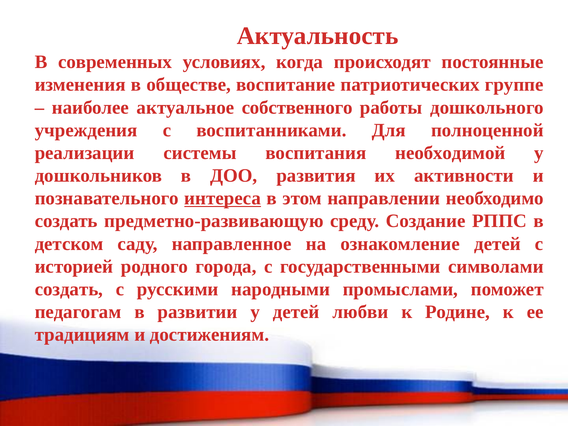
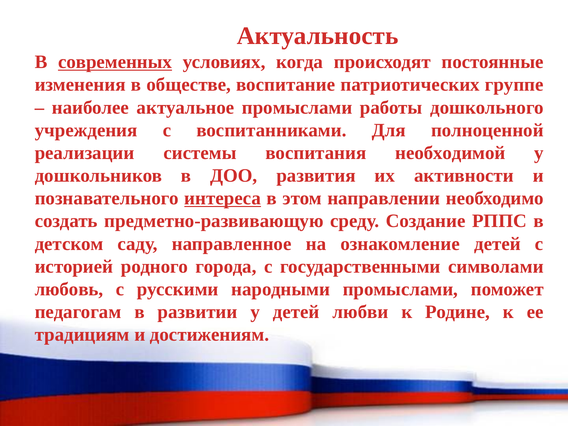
современных underline: none -> present (115, 62)
актуальное собственного: собственного -> промыслами (297, 107)
создать: создать -> любовь (69, 289)
